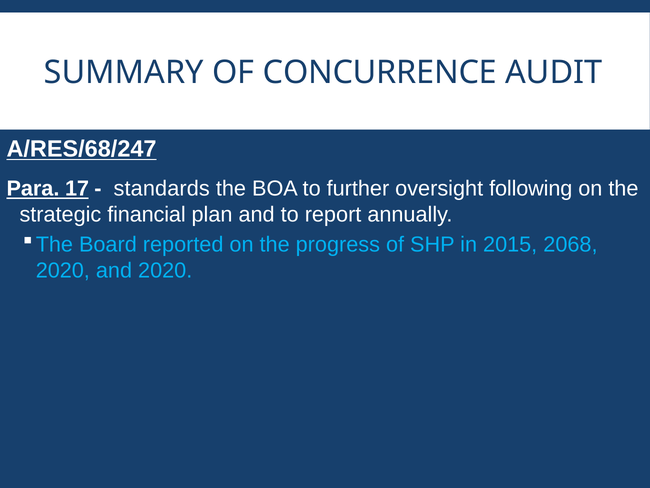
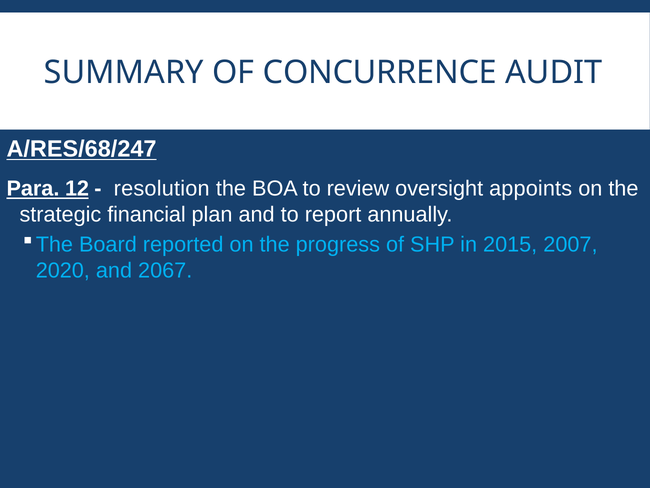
17: 17 -> 12 (77, 189)
standards: standards -> resolution (162, 189)
further: further -> review (358, 189)
following: following -> appoints (531, 189)
2068: 2068 -> 2007 (570, 244)
and 2020: 2020 -> 2067 (165, 270)
